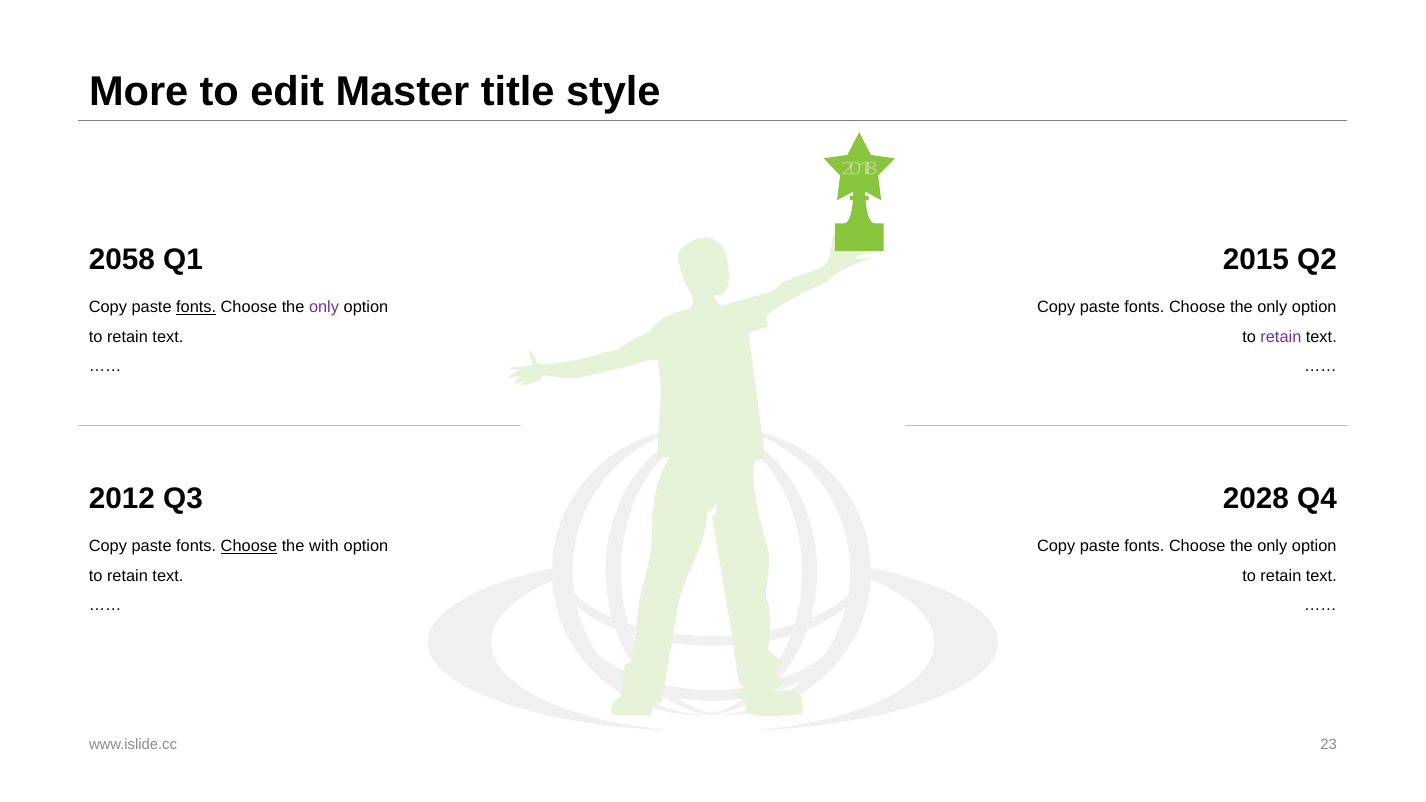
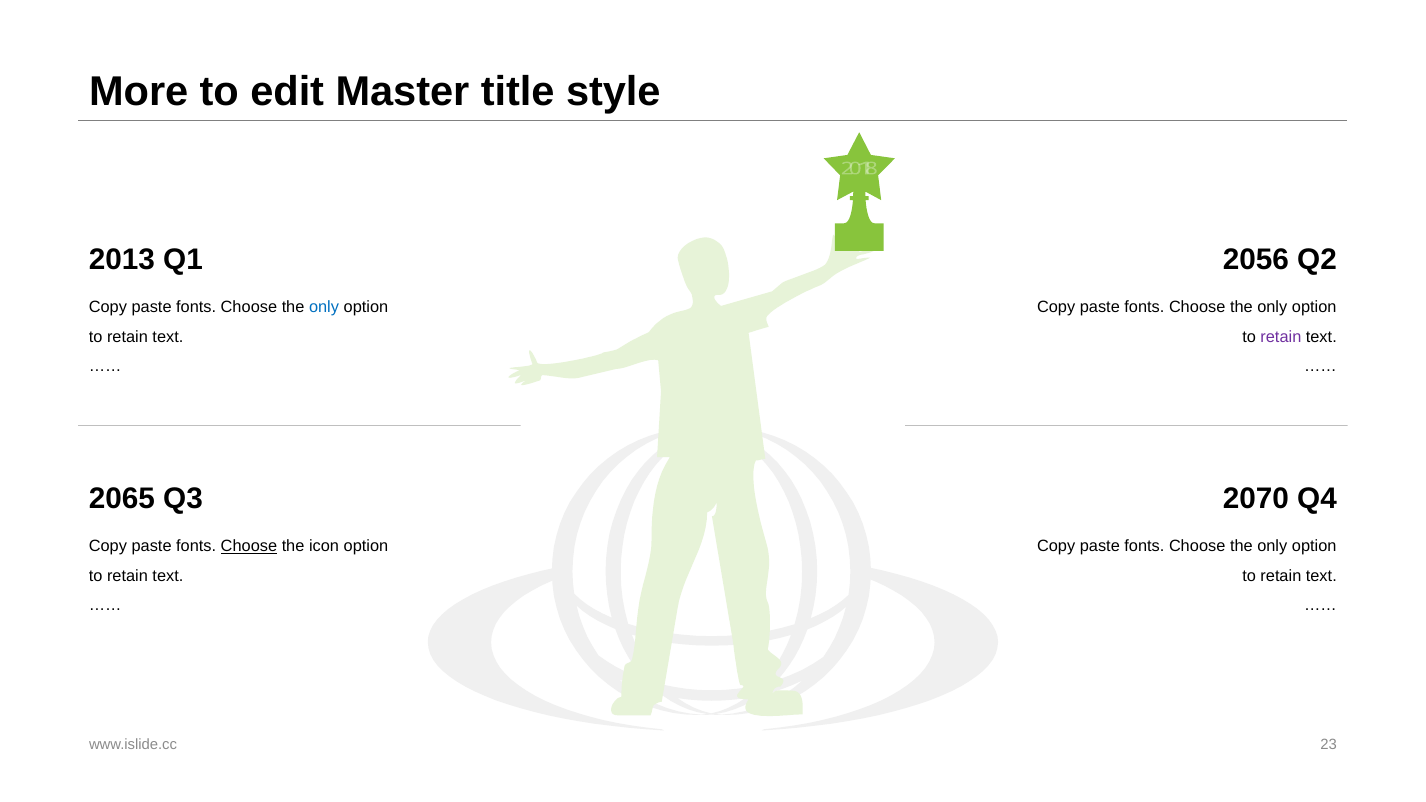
2058: 2058 -> 2013 (122, 260)
2015: 2015 -> 2056 (1256, 260)
fonts underline: present -> none (196, 308)
only colour: purple -> blue (324, 308)
2012: 2012 -> 2065 (122, 499)
2028: 2028 -> 2070 (1256, 499)
with: with -> icon (324, 547)
